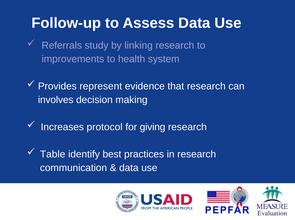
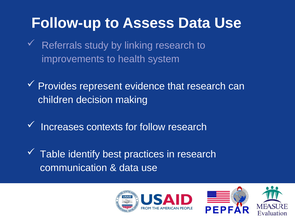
involves: involves -> children (56, 100)
protocol: protocol -> contexts (105, 127)
giving: giving -> follow (153, 127)
